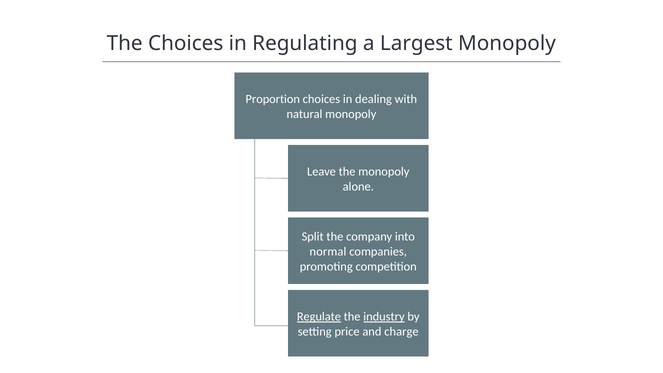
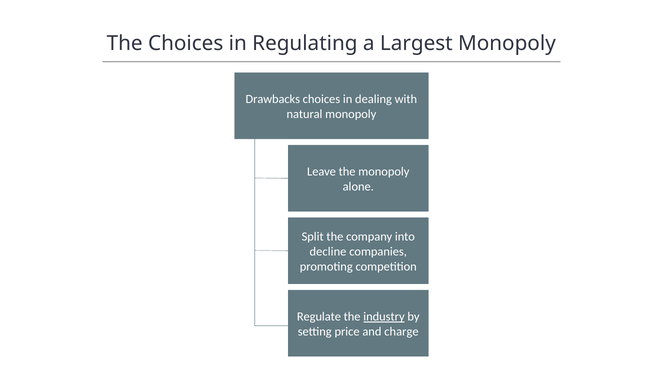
Proportion: Proportion -> Drawbacks (273, 99)
normal: normal -> decline (328, 252)
Regulate underline: present -> none (319, 317)
